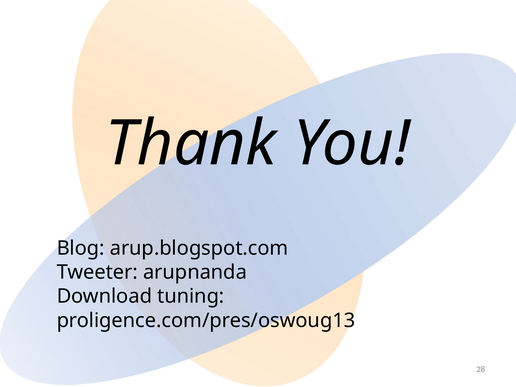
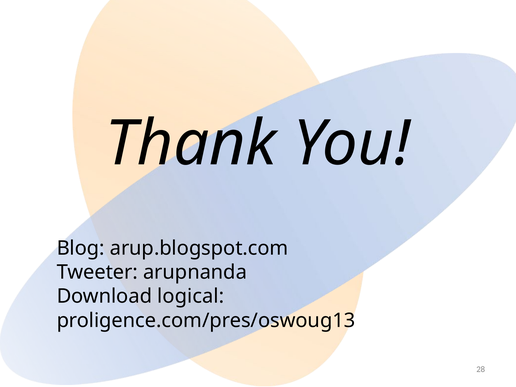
tuning: tuning -> logical (191, 296)
